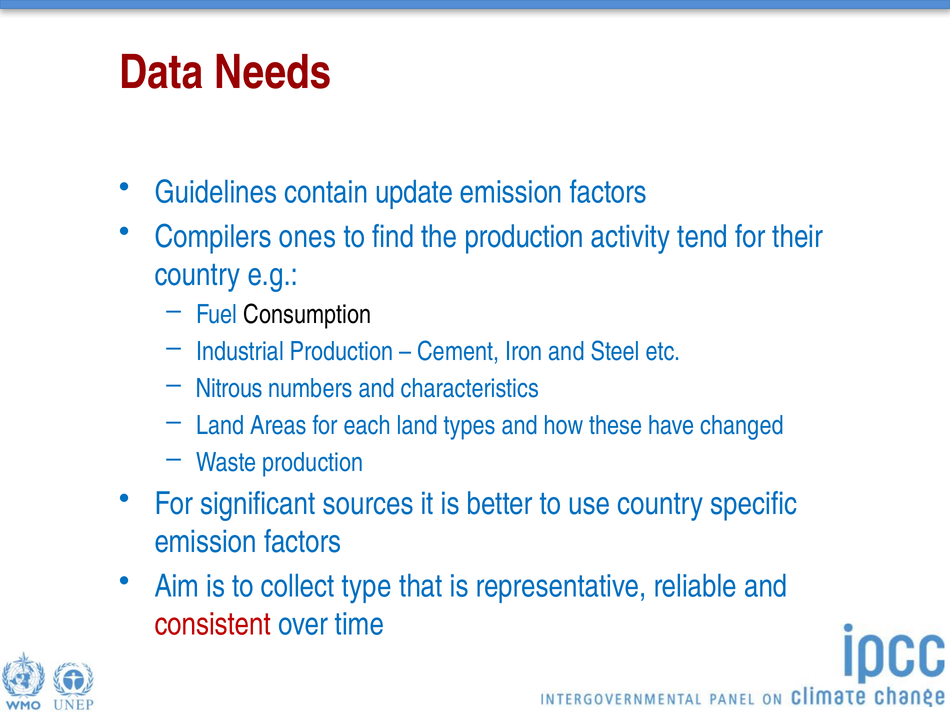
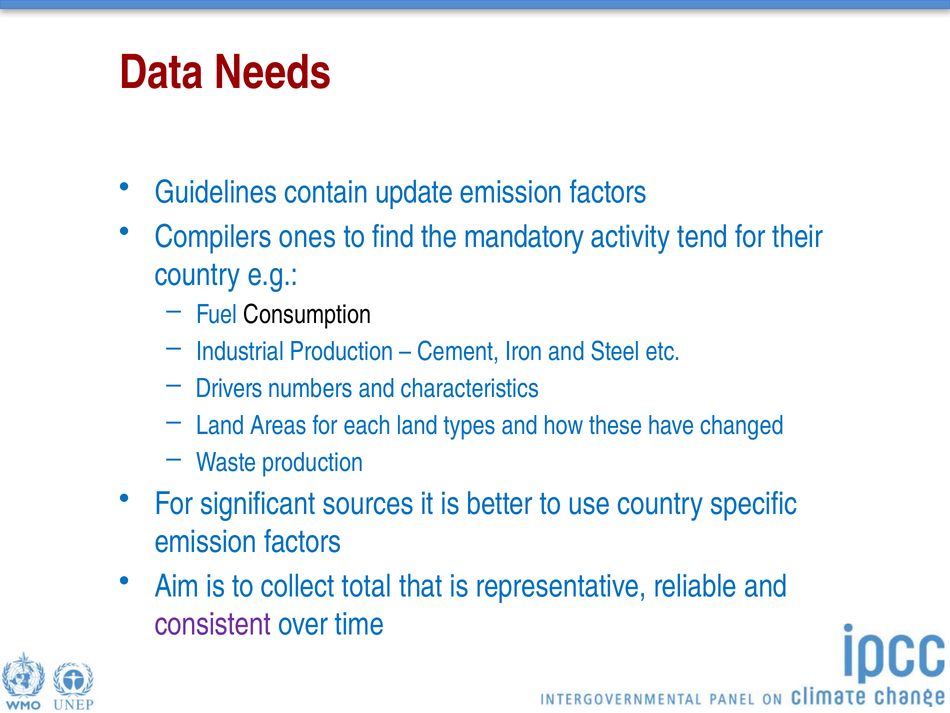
the production: production -> mandatory (524, 237)
Nitrous: Nitrous -> Drivers (229, 388)
type: type -> total (367, 586)
consistent colour: red -> purple (213, 624)
